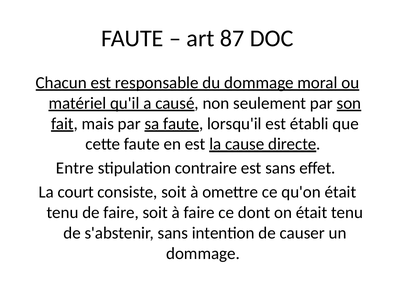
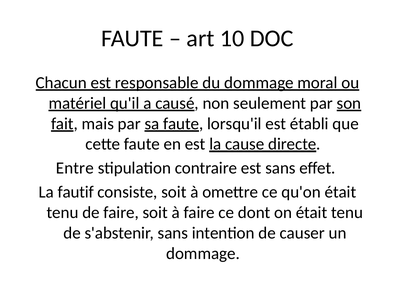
87: 87 -> 10 (232, 38)
court: court -> fautif (76, 192)
